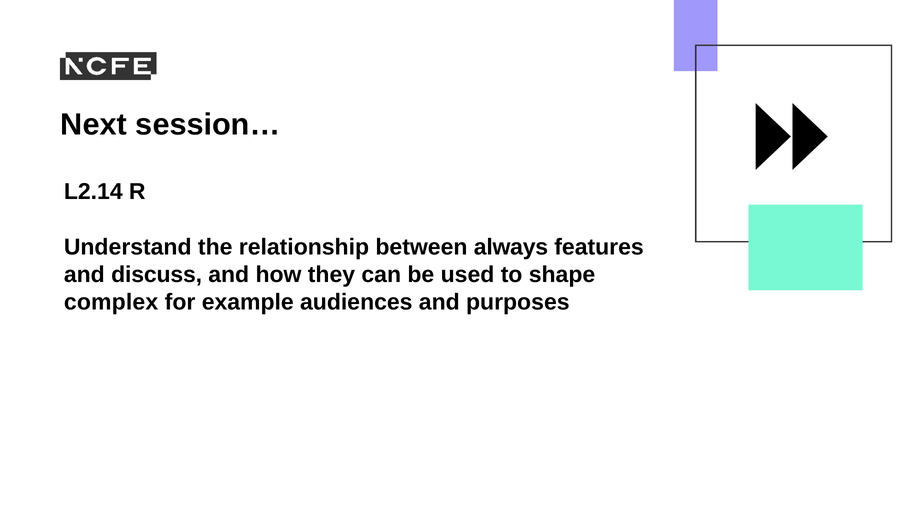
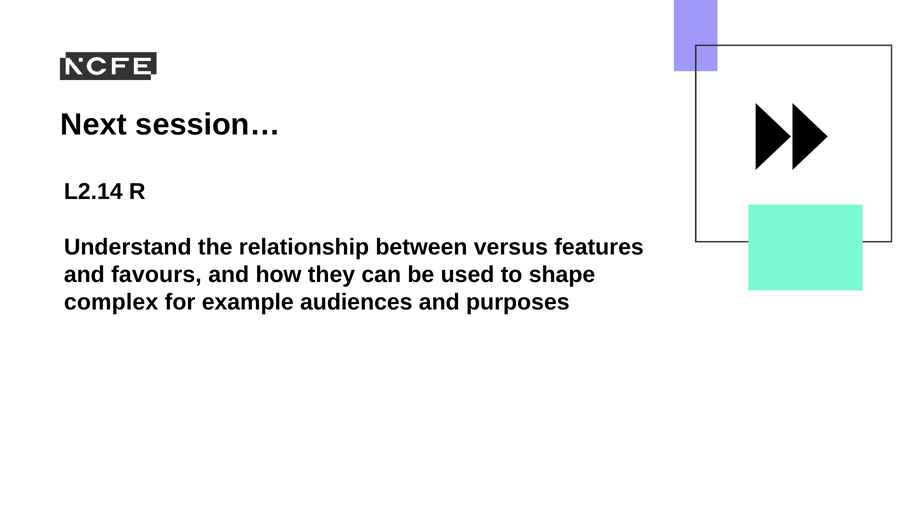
always: always -> versus (511, 247)
discuss: discuss -> favours (156, 275)
